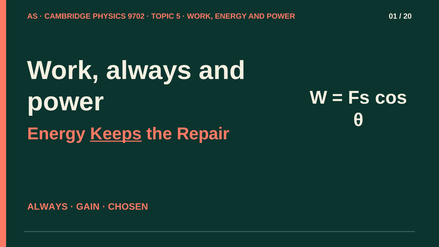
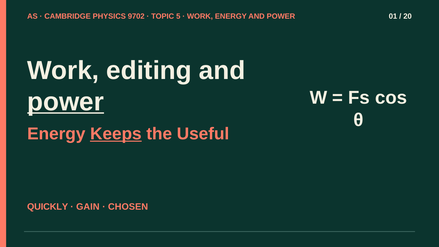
Work always: always -> editing (149, 71)
power underline: none -> present (66, 102)
Repair: Repair -> Useful (203, 134)
ALWAYS: ALWAYS -> QUICKLY (48, 207)
